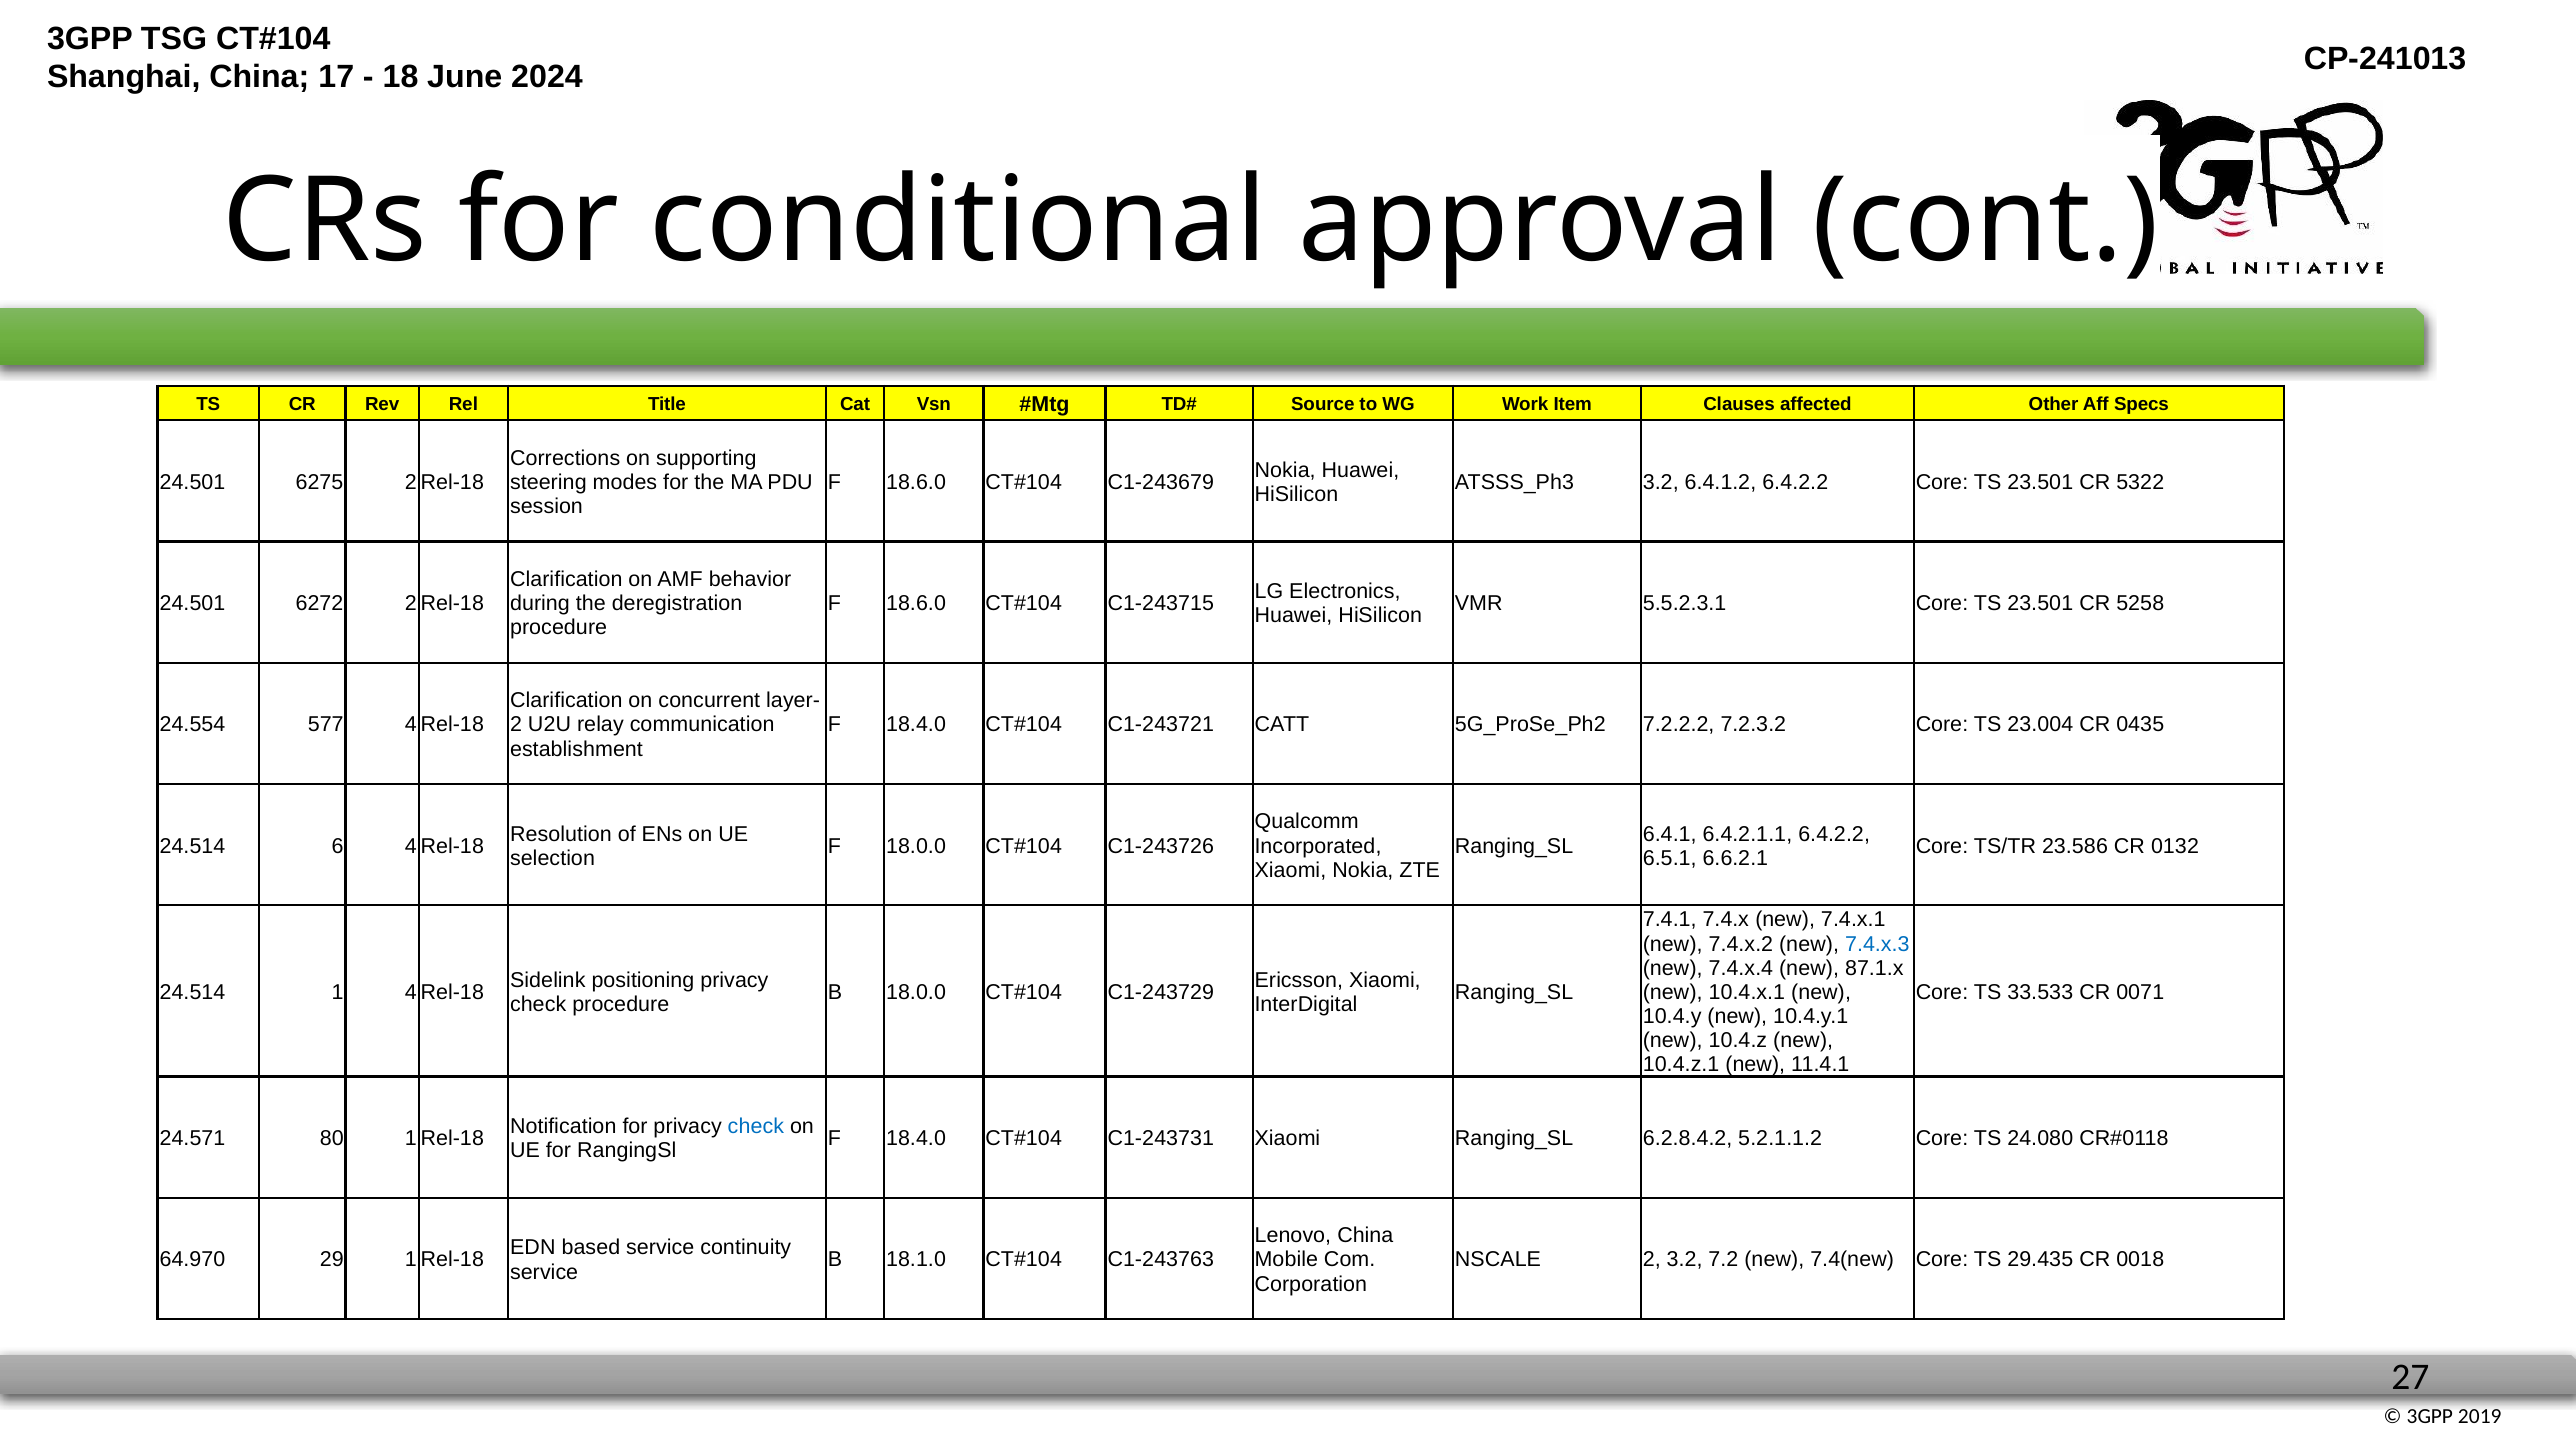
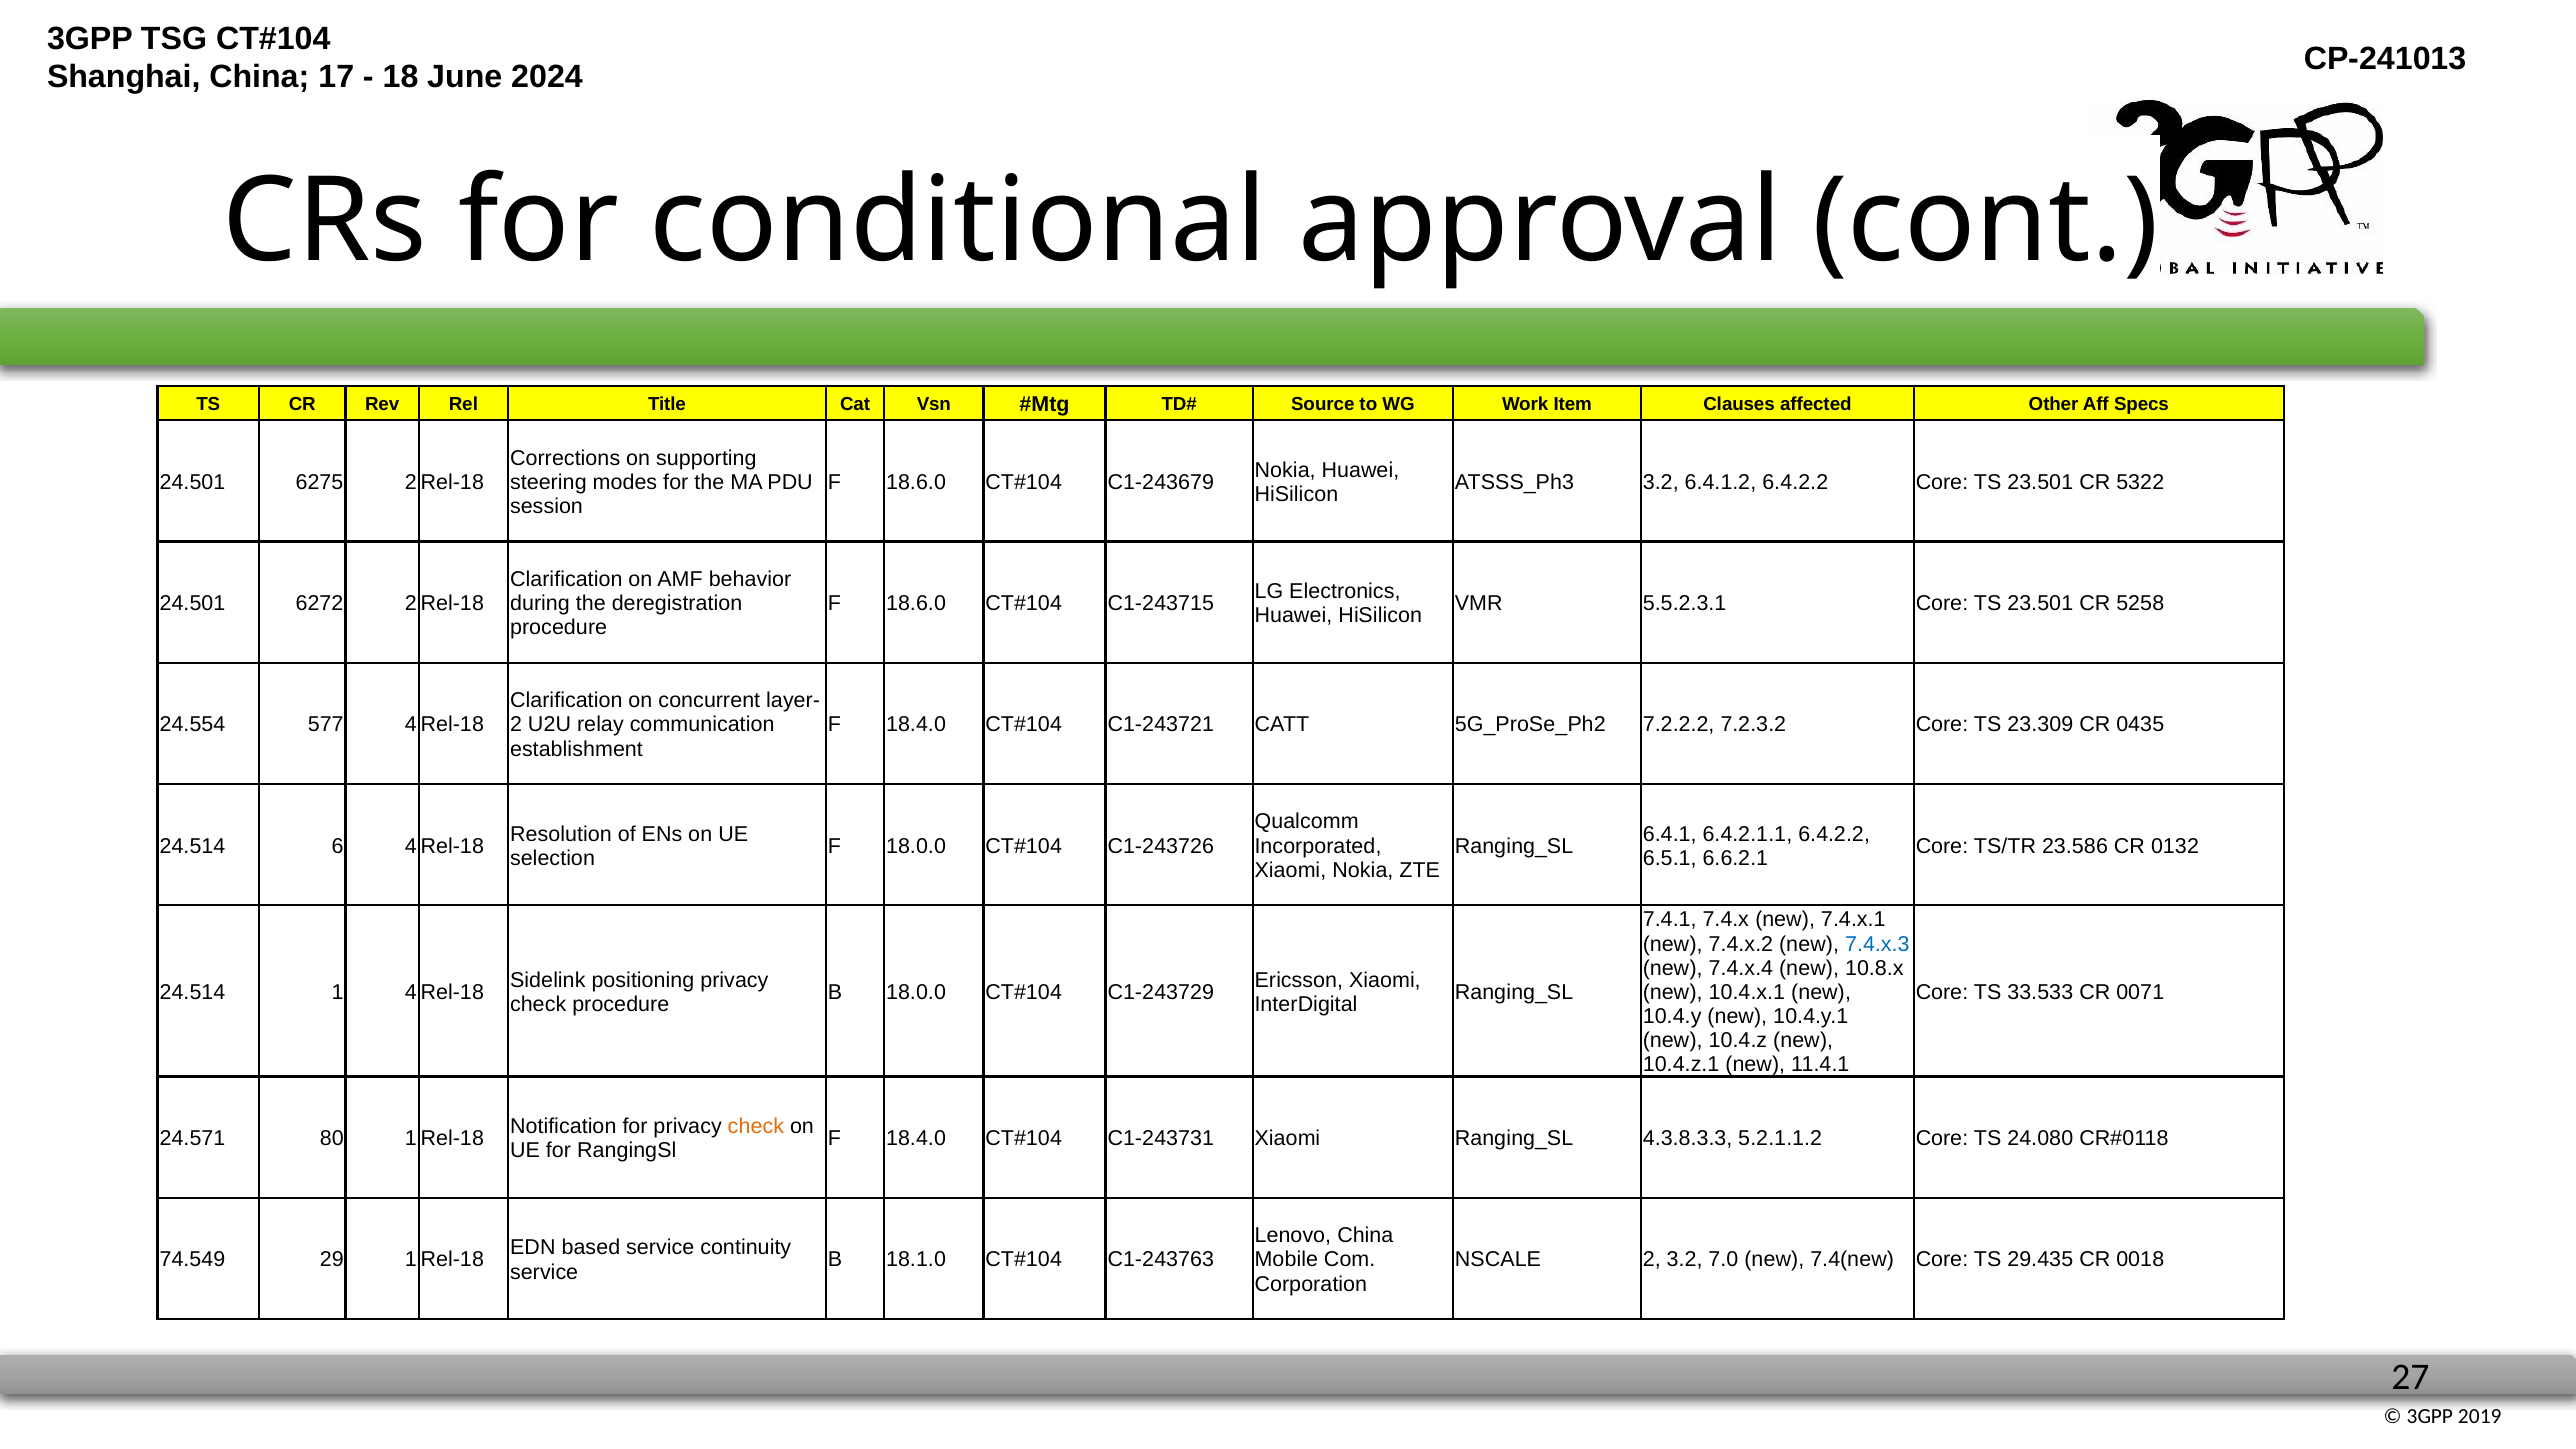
23.004: 23.004 -> 23.309 (2040, 725)
87.1.x: 87.1.x -> 10.8.x (1874, 968)
check colour: blue -> orange (756, 1127)
6.2.8.4.2: 6.2.8.4.2 -> 4.3.8.3.3 (1688, 1139)
64.970: 64.970 -> 74.549 (192, 1260)
7.2: 7.2 -> 7.0 (1723, 1260)
